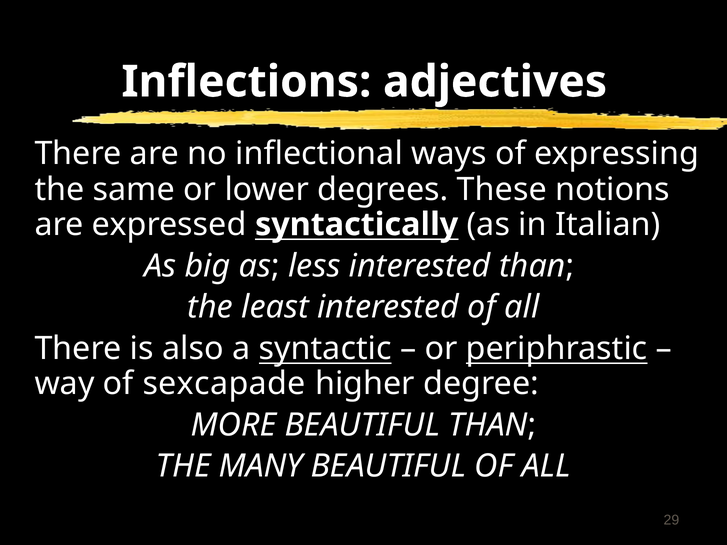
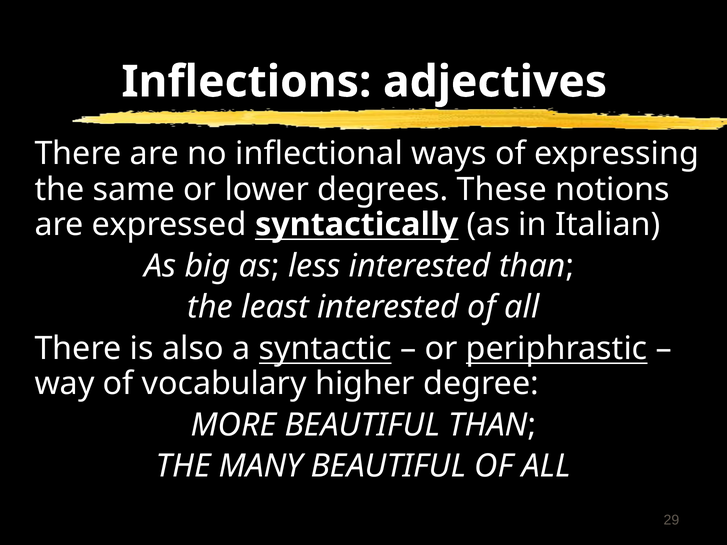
sexcapade: sexcapade -> vocabulary (224, 384)
